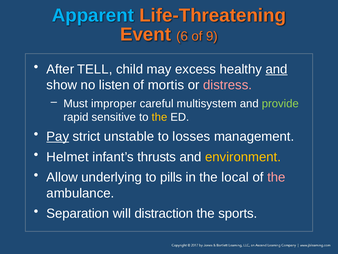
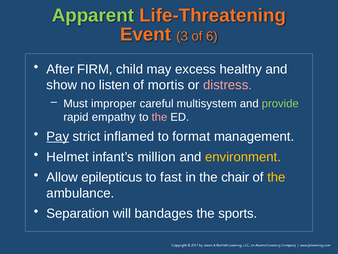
Apparent colour: light blue -> light green (93, 15)
6: 6 -> 3 (182, 36)
9: 9 -> 6 (212, 36)
TELL: TELL -> FIRM (95, 69)
and underline: present -> none (277, 69)
sensitive: sensitive -> empathy (114, 117)
the colour: yellow -> pink (159, 117)
unstable: unstable -> inflamed (129, 136)
losses: losses -> format (191, 136)
thrusts: thrusts -> million (157, 157)
underlying: underlying -> epilepticus (112, 177)
pills: pills -> fast (171, 177)
local: local -> chair (235, 177)
the colour: pink -> yellow (276, 177)
distraction: distraction -> bandages (164, 213)
